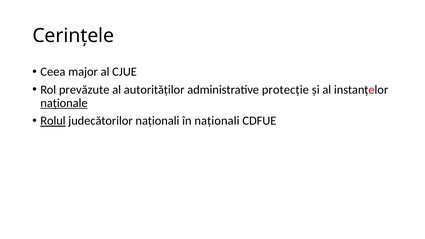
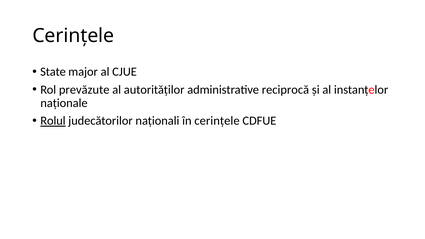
Ceea: Ceea -> State (53, 72)
protecție: protecție -> reciprocă (285, 90)
naționale underline: present -> none (64, 103)
în naționali: naționali -> cerințele (217, 121)
